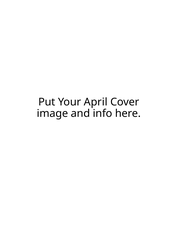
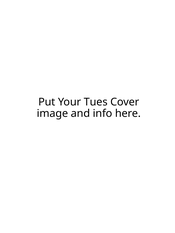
April: April -> Tues (96, 102)
